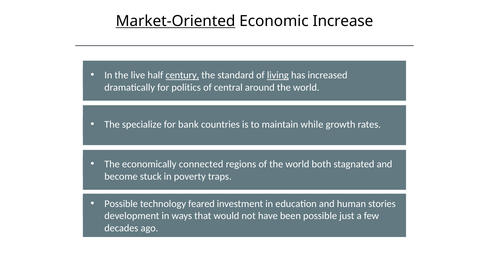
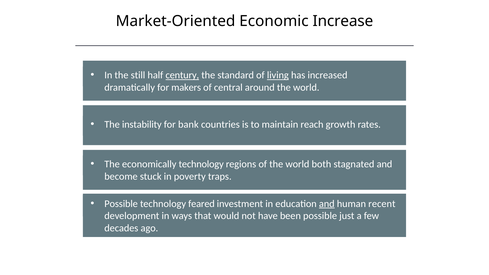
Market-Oriented underline: present -> none (176, 21)
live: live -> still (138, 75)
politics: politics -> makers (186, 87)
specialize: specialize -> instability (142, 124)
while: while -> reach (312, 124)
economically connected: connected -> technology (201, 164)
and underline: none -> present (327, 204)
stories: stories -> recent (382, 204)
